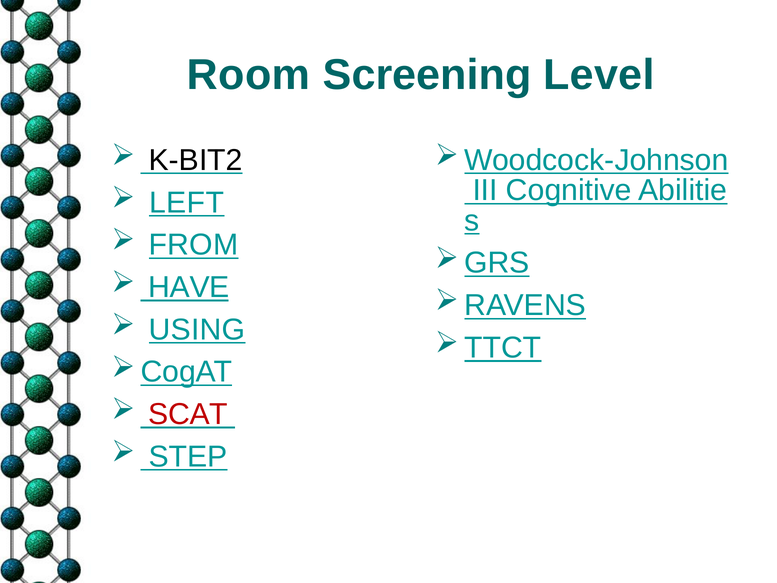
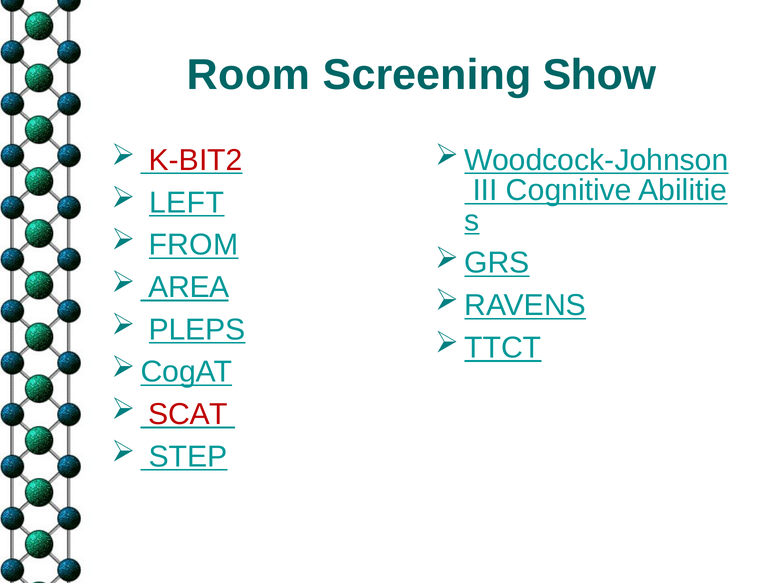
Level: Level -> Show (599, 75)
K-BIT2 colour: black -> red (196, 160)
HAVE: HAVE -> AREA (189, 287)
USING: USING -> PLEPS (197, 329)
